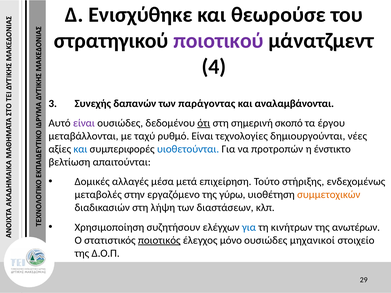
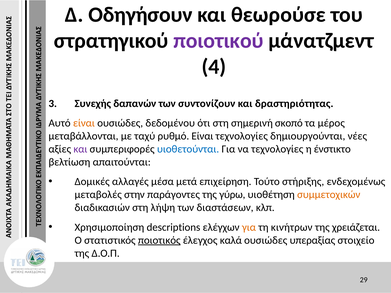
Ενισχύθηκε: Ενισχύθηκε -> Οδηγήσουν (140, 15)
παράγοντας: παράγοντας -> συντονίζουν (207, 104)
αναλαμβάνονται: αναλαμβάνονται -> δραστηριότητας (294, 104)
είναι colour: purple -> orange (84, 123)
ότι underline: present -> none (204, 123)
έργου: έργου -> μέρος (331, 123)
και colour: blue -> purple (80, 149)
να προτροπών: προτροπών -> τεχνολογίες (277, 149)
εργαζόμενο: εργαζόμενο -> παράγοντες (174, 195)
συζητήσουν: συζητήσουν -> descriptions (173, 227)
για colour: blue -> orange (249, 227)
ανωτέρων: ανωτέρων -> χρειάζεται (356, 227)
μόνο: μόνο -> καλά (231, 240)
μηχανικοί: μηχανικοί -> υπεραξίας (312, 240)
